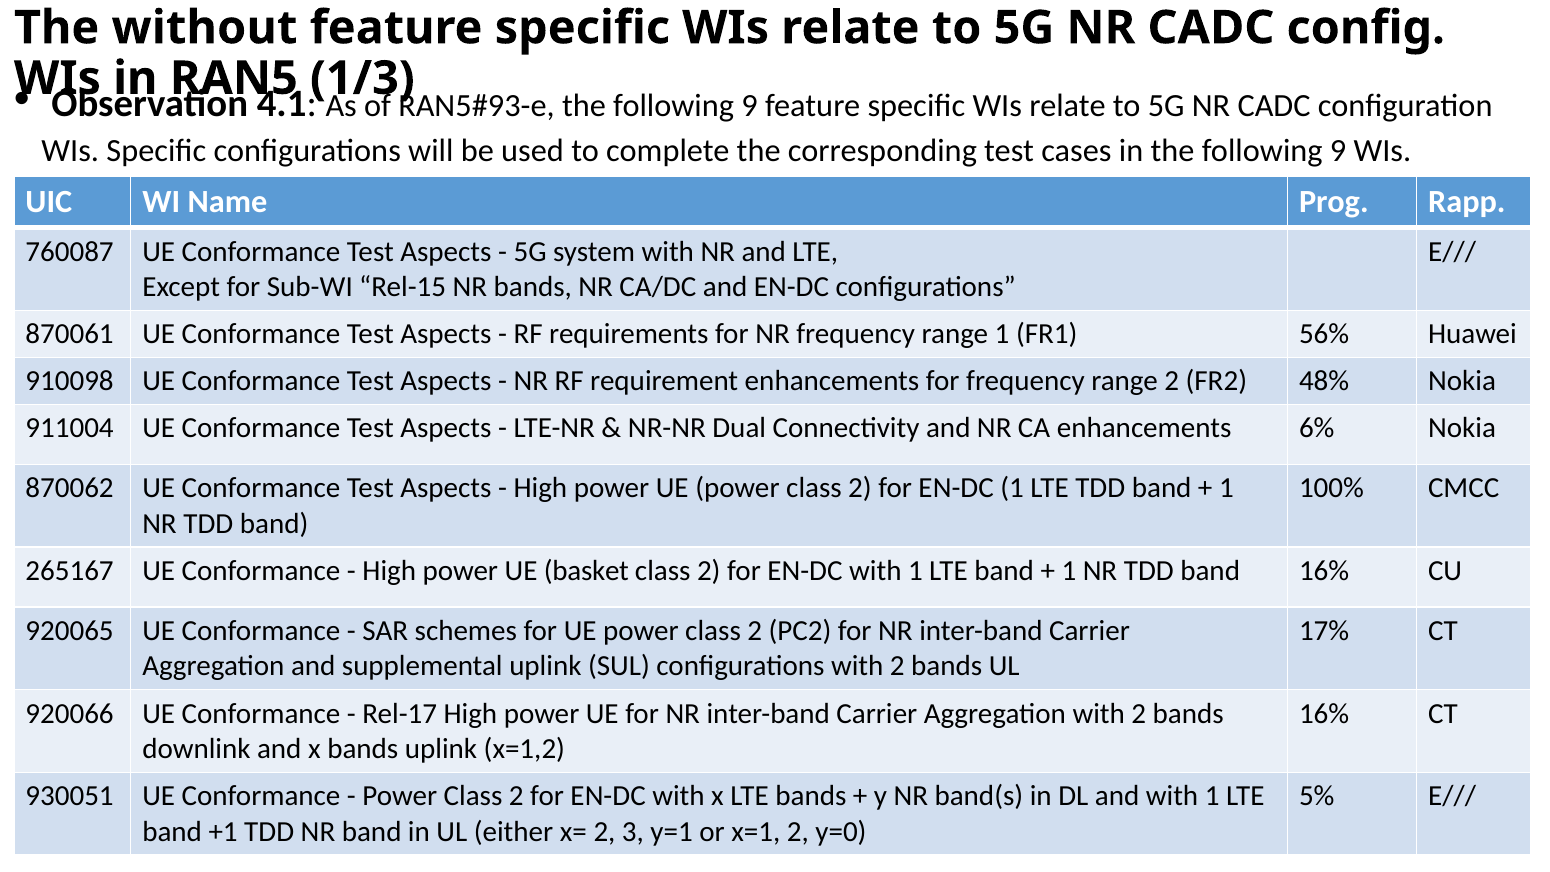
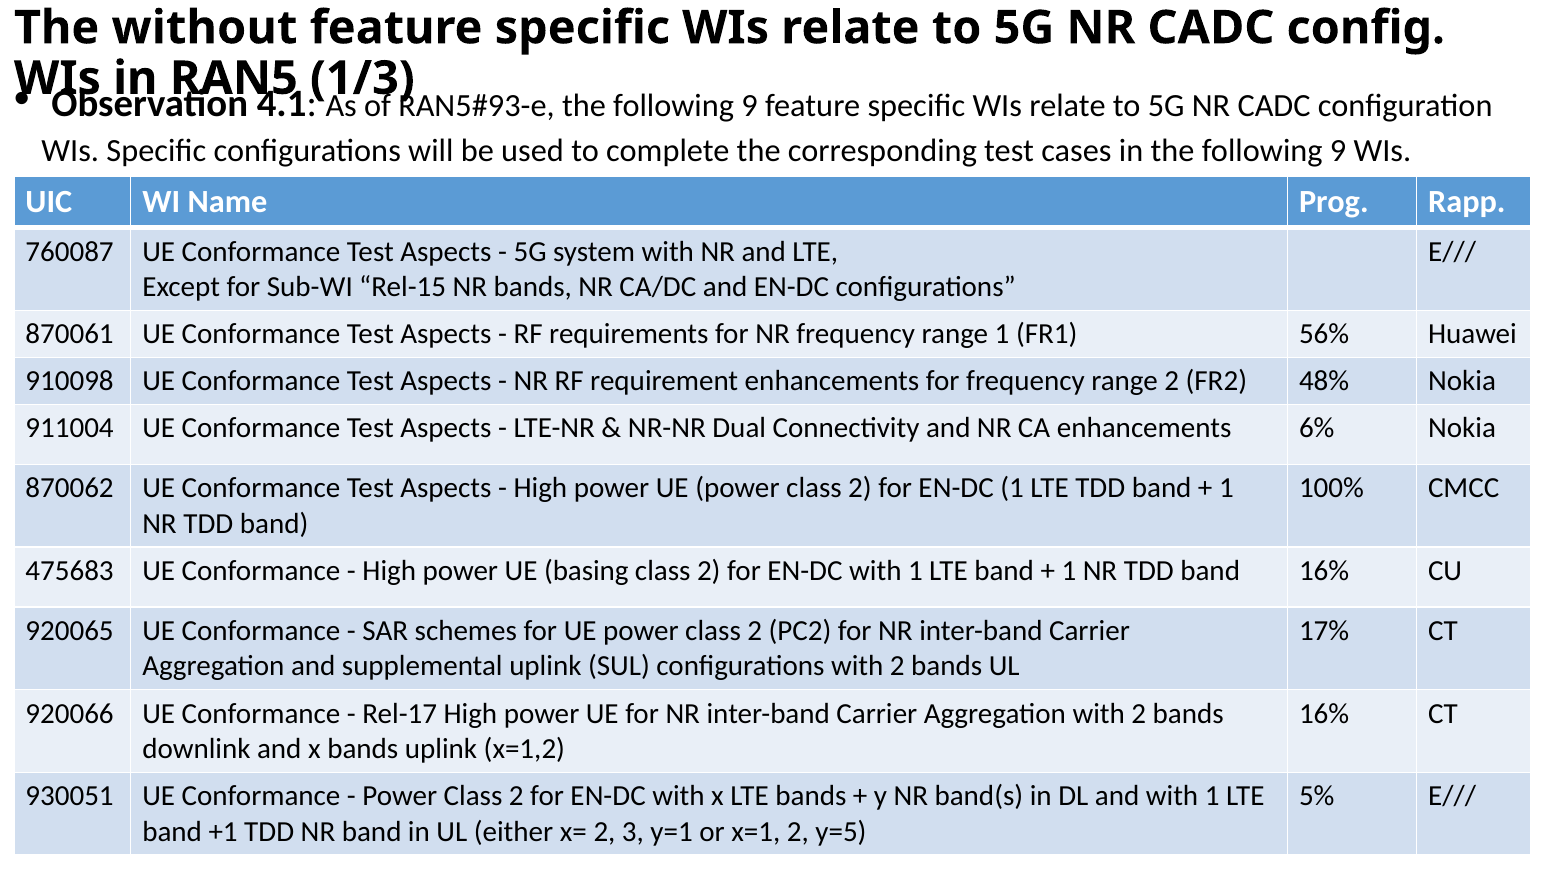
265167: 265167 -> 475683 (70, 571)
basket: basket -> basing (586, 571)
y=0: y=0 -> y=5 (841, 832)
